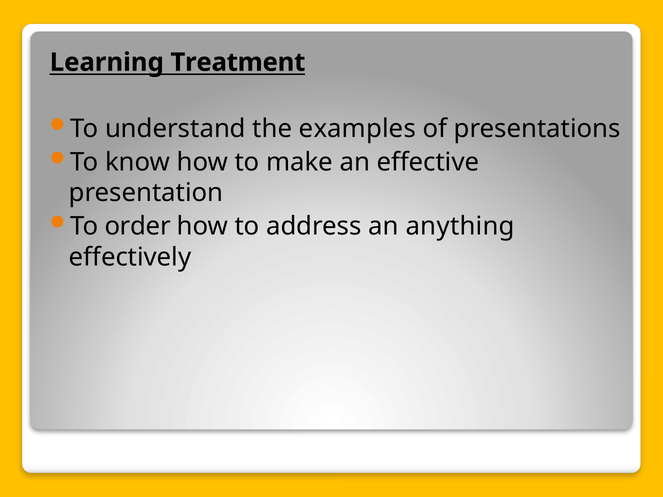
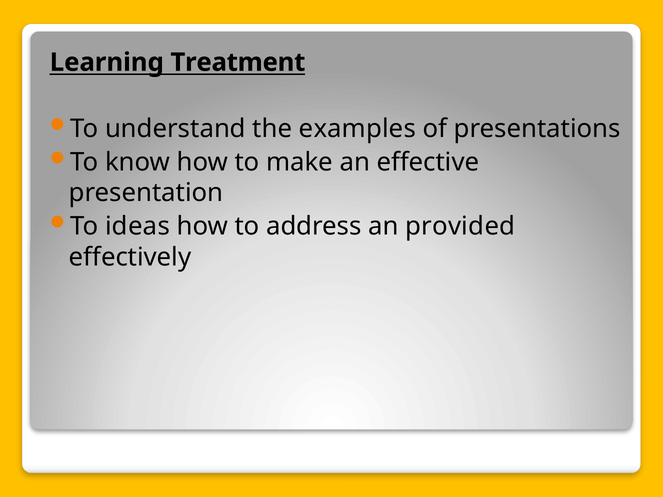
order: order -> ideas (137, 226)
anything: anything -> provided (460, 226)
